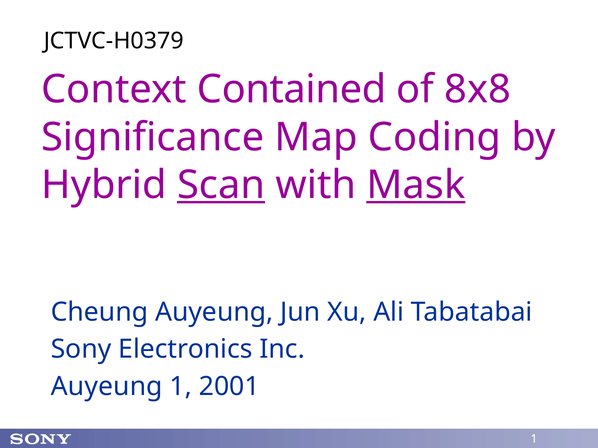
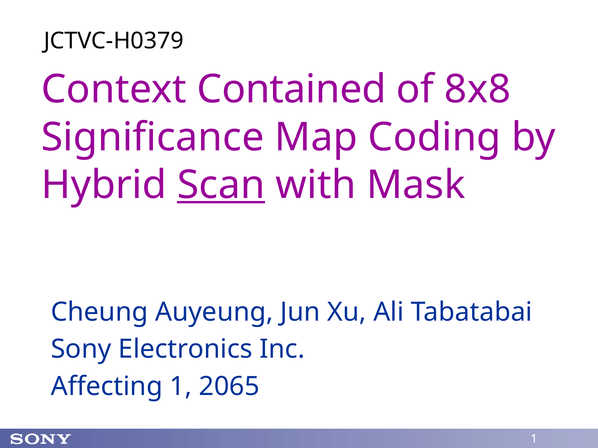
Mask underline: present -> none (416, 185)
Auyeung: Auyeung -> Affecting (107, 387)
2001: 2001 -> 2065 (229, 387)
